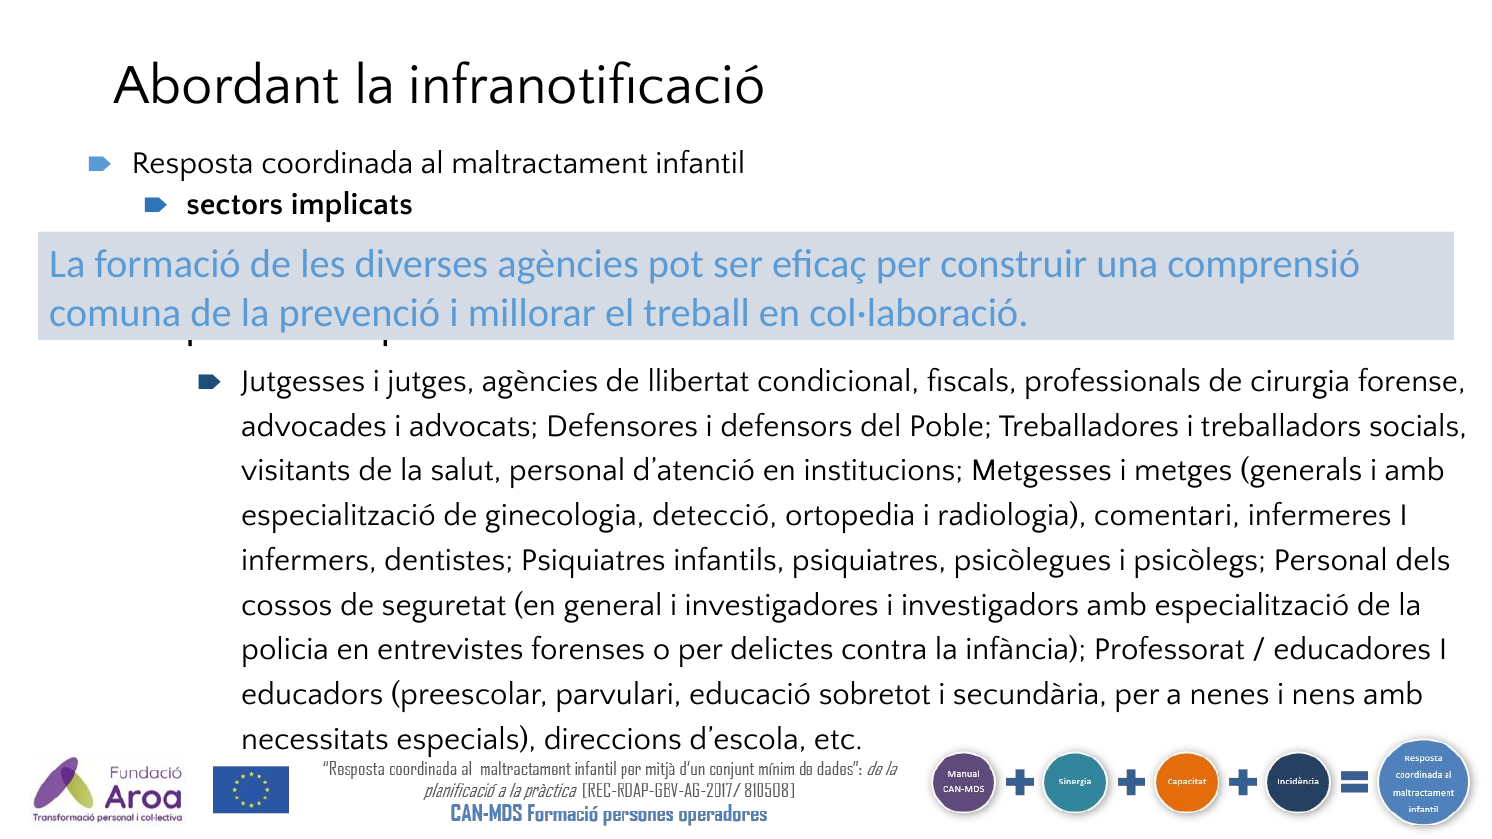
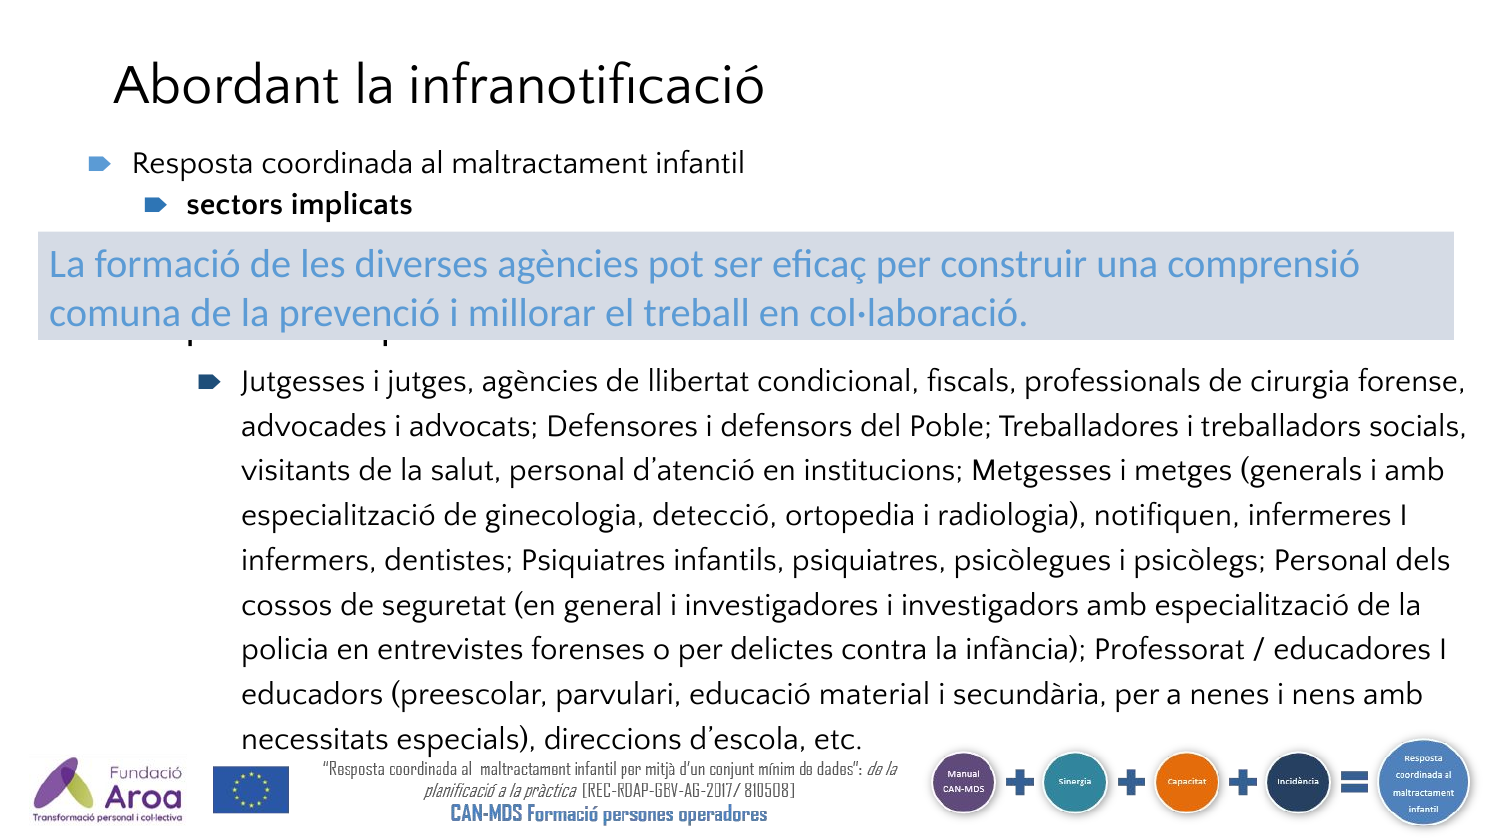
comentari: comentari -> notifiquen (1167, 516)
sobretot: sobretot -> material (875, 695)
